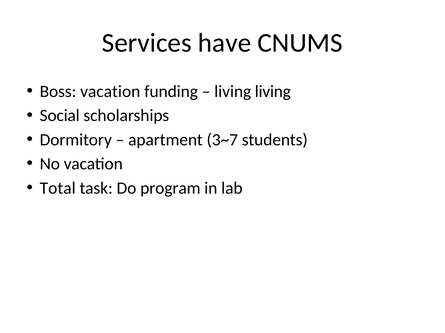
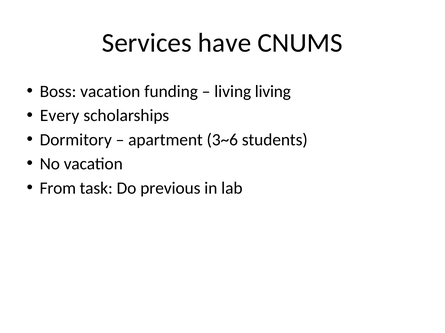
Social: Social -> Every (60, 116)
3~7: 3~7 -> 3~6 (222, 140)
Total: Total -> From (58, 188)
program: program -> previous (170, 188)
